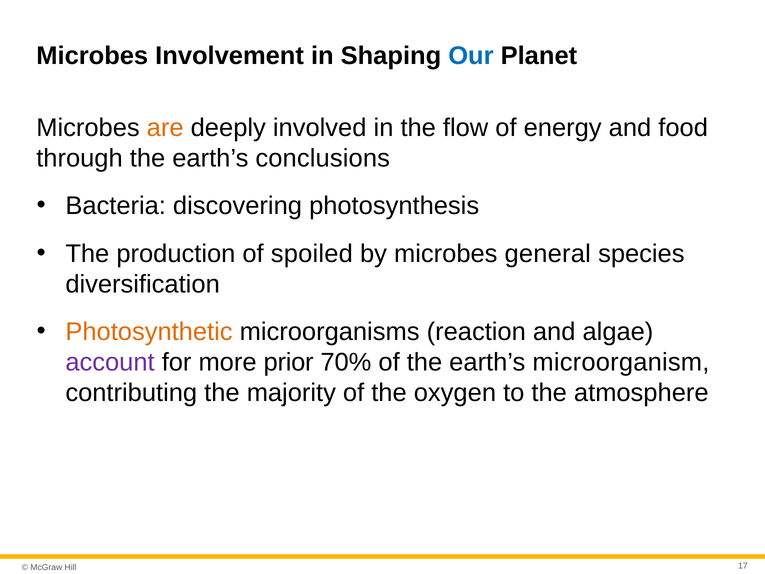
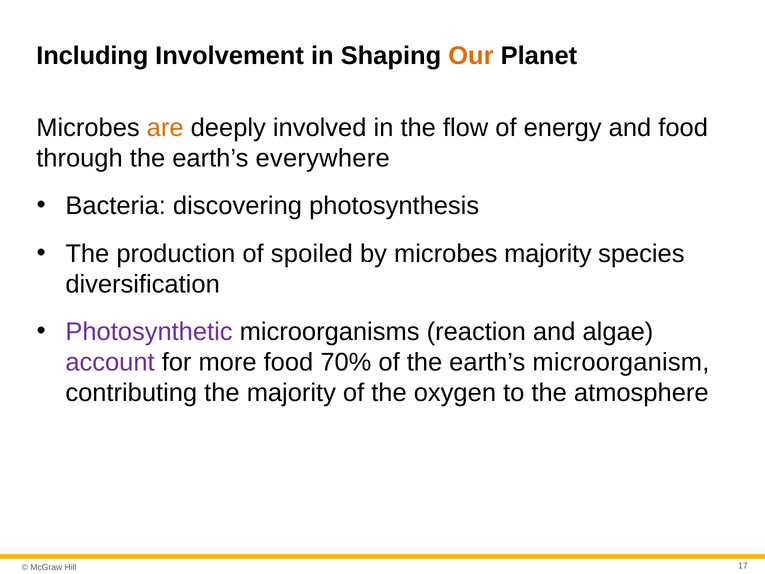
Microbes: Microbes -> Including (92, 56)
Our colour: blue -> orange (471, 56)
conclusions: conclusions -> everywhere (323, 158)
microbes general: general -> majority (548, 253)
Photosynthetic colour: orange -> purple (149, 332)
more prior: prior -> food (288, 362)
